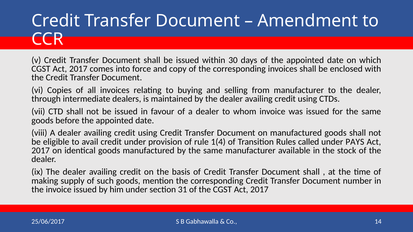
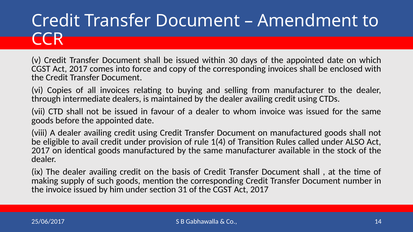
PAYS: PAYS -> ALSO (355, 142)
